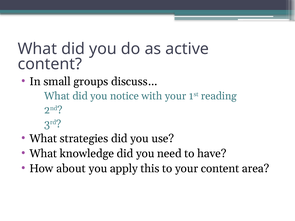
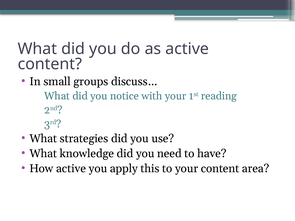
How about: about -> active (71, 169)
